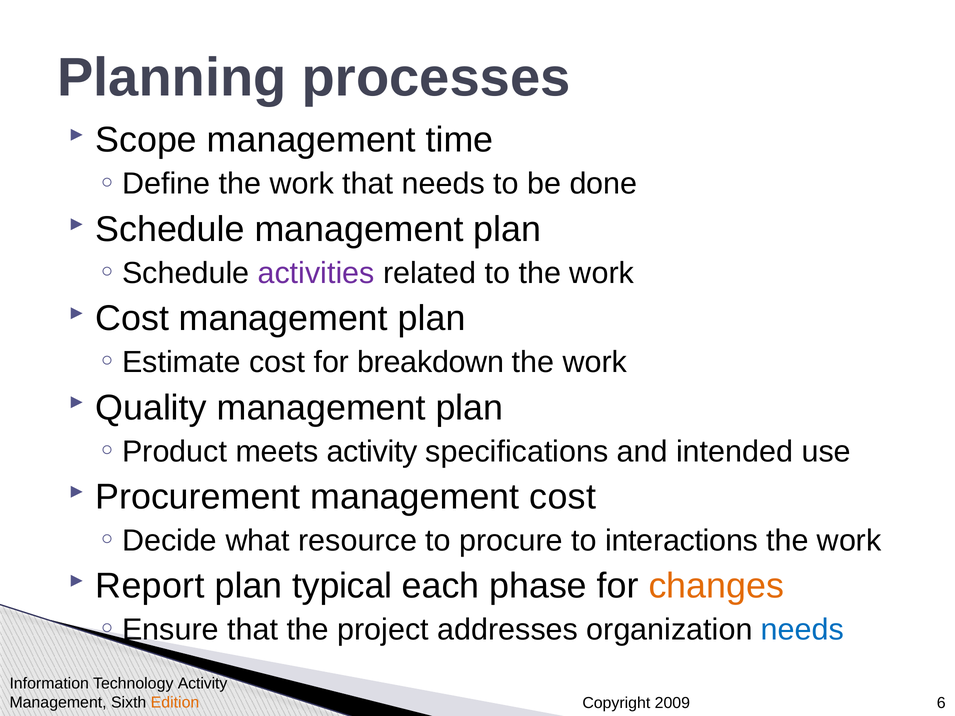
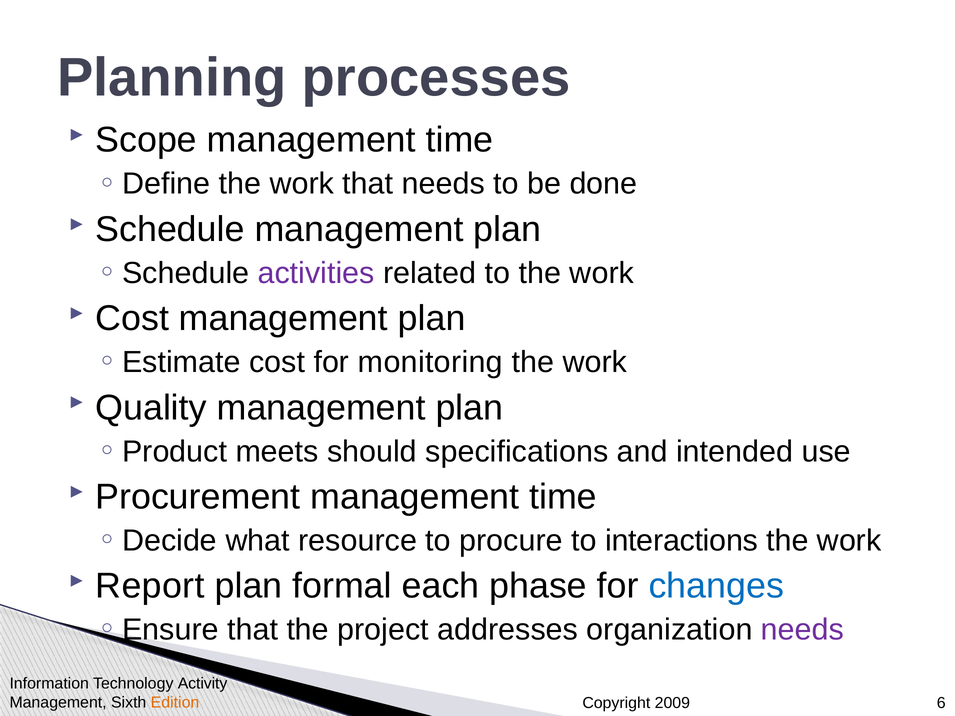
breakdown: breakdown -> monitoring (430, 362)
meets activity: activity -> should (372, 452)
Procurement management cost: cost -> time (563, 497)
typical: typical -> formal (342, 586)
changes colour: orange -> blue (716, 586)
needs colour: blue -> purple (802, 630)
